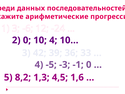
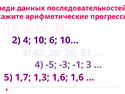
2 0: 0 -> 4 (27, 40)
10 4: 4 -> 6 (53, 40)
-1 0: 0 -> 3 (89, 65)
8,2: 8,2 -> 1,7 (23, 77)
1,3 4,5: 4,5 -> 1,6 (60, 77)
